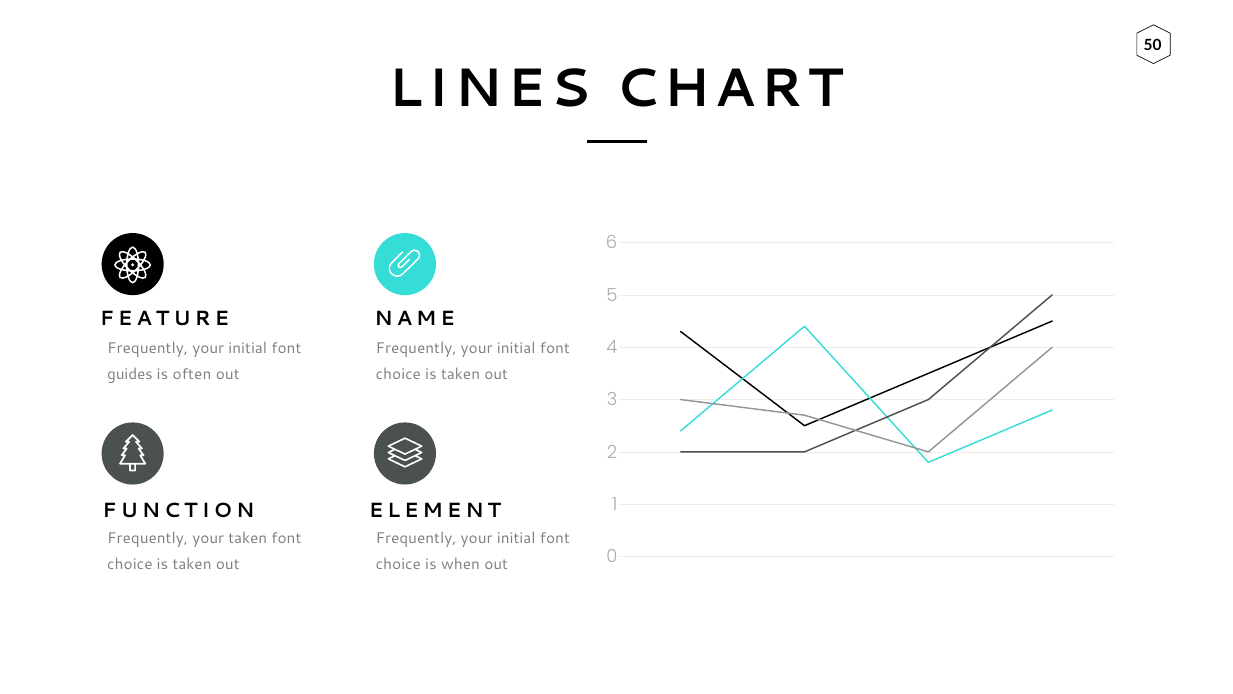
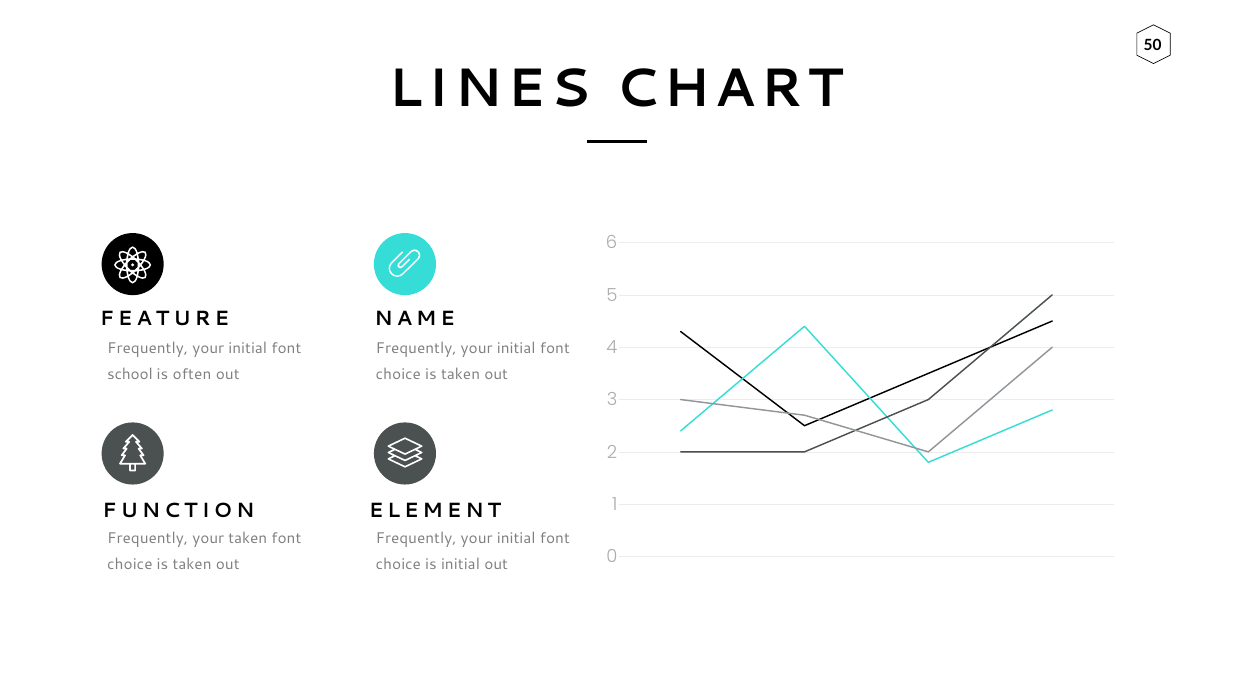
guides: guides -> school (130, 374)
is when: when -> initial (461, 564)
